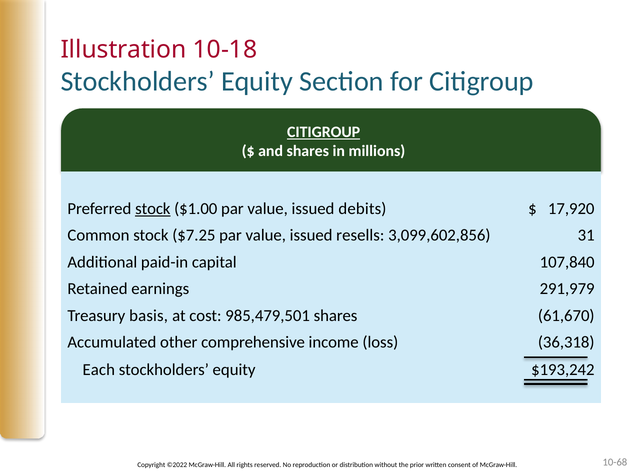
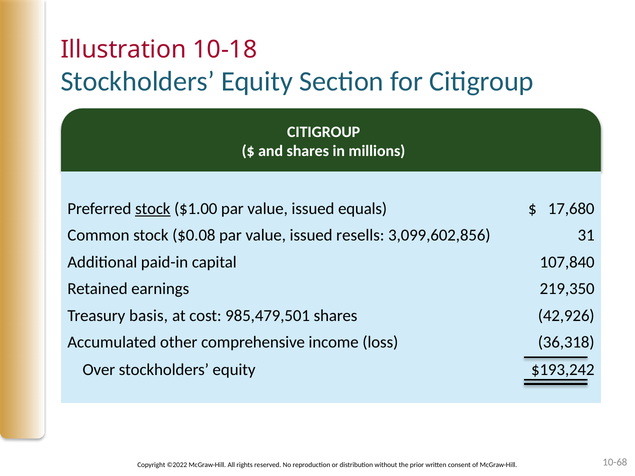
CITIGROUP underline: present -> none (324, 132)
debits: debits -> equals (363, 209)
17,920: 17,920 -> 17,680 (571, 209)
$7.25: $7.25 -> $0.08 (194, 236)
291,979: 291,979 -> 219,350 (567, 289)
61,670: 61,670 -> 42,926 (566, 316)
Each: Each -> Over (99, 370)
